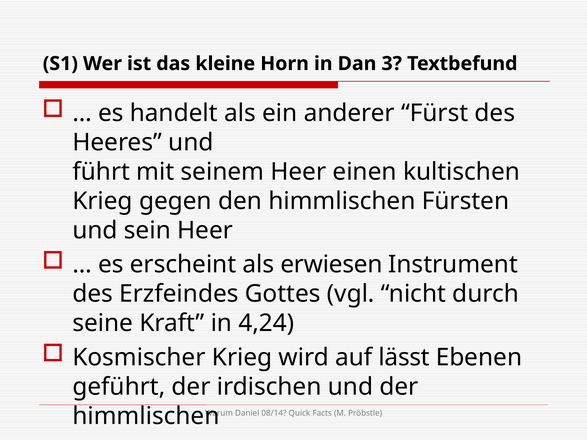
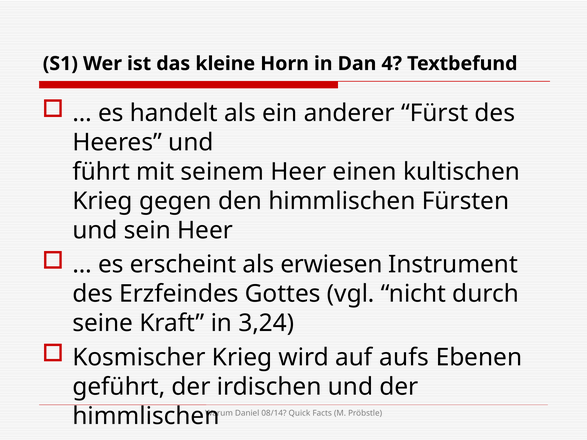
3: 3 -> 4 (392, 64)
4,24: 4,24 -> 3,24 (266, 323)
lässt: lässt -> aufs (404, 358)
